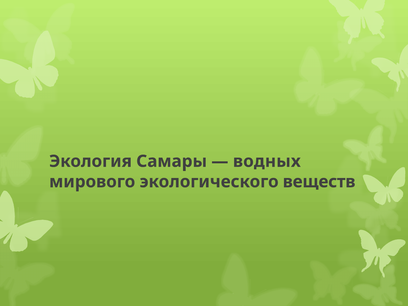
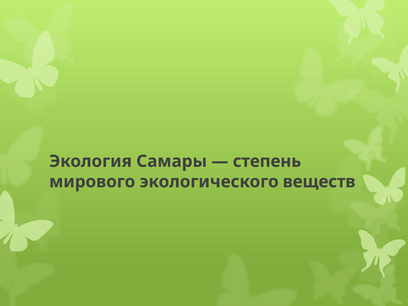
водных: водных -> степень (267, 161)
